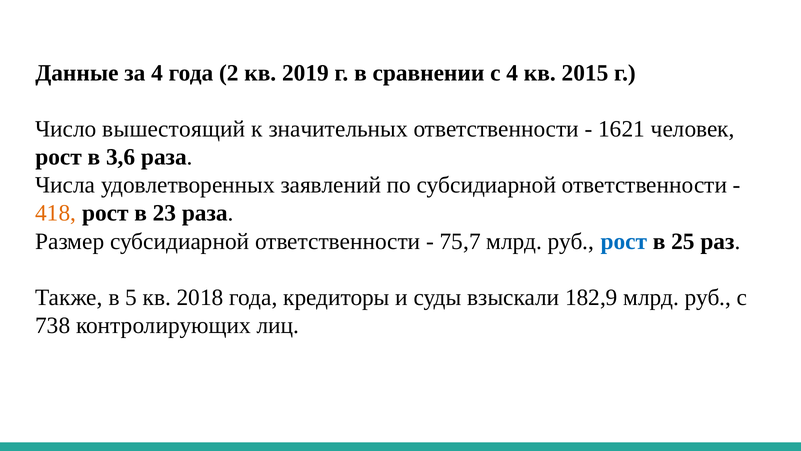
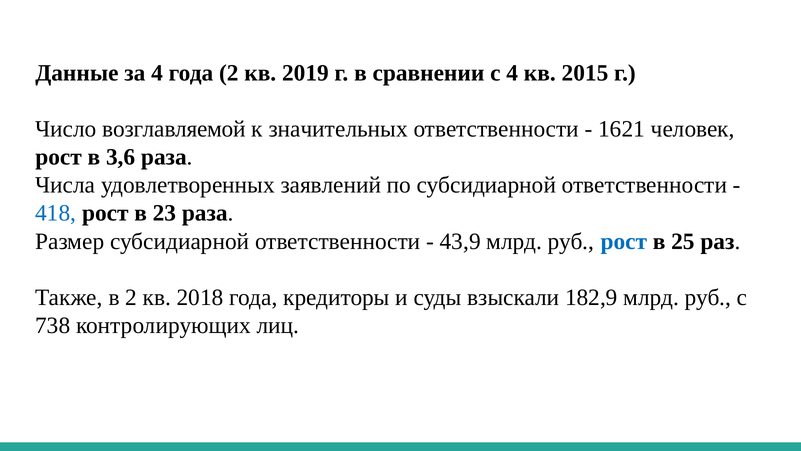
вышестоящий: вышестоящий -> возглавляемой (174, 129)
418 colour: orange -> blue (56, 213)
75,7: 75,7 -> 43,9 (460, 241)
в 5: 5 -> 2 (131, 297)
